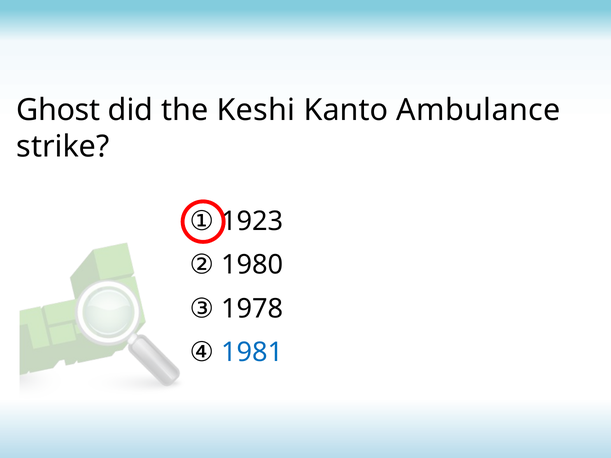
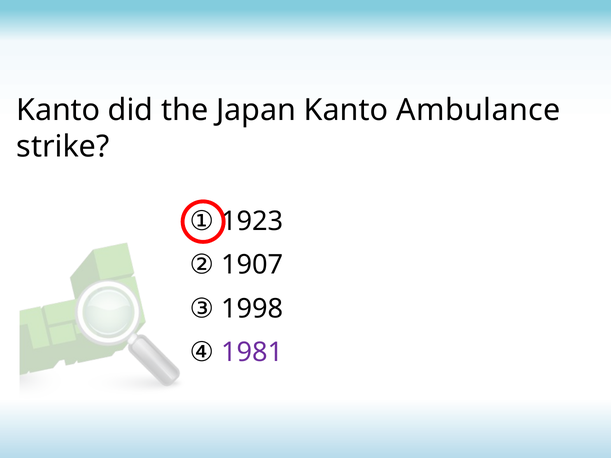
Ghost: Ghost -> Kanto (58, 110)
Keshi: Keshi -> Japan (256, 110)
1980: 1980 -> 1907 (252, 265)
1978: 1978 -> 1998 (252, 309)
1981 colour: blue -> purple (252, 352)
